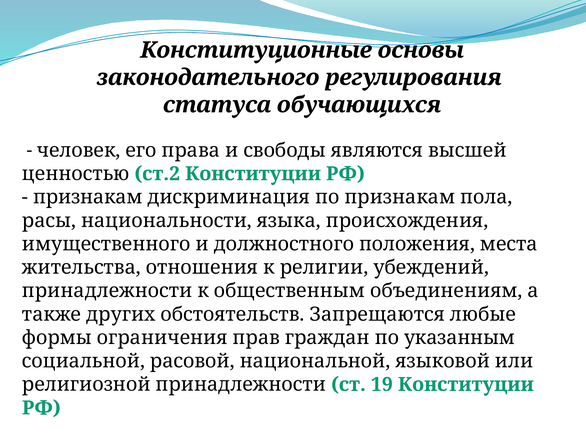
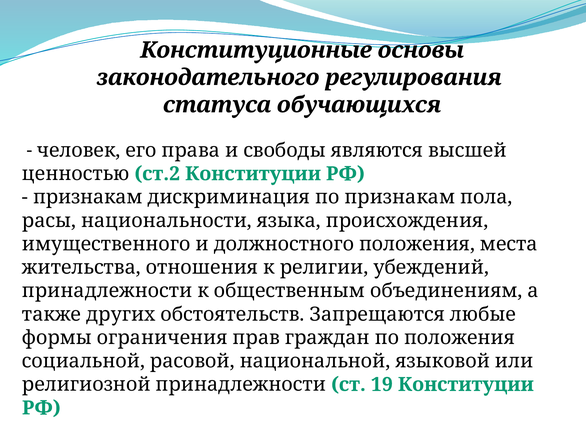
по указанным: указанным -> положения (459, 338)
